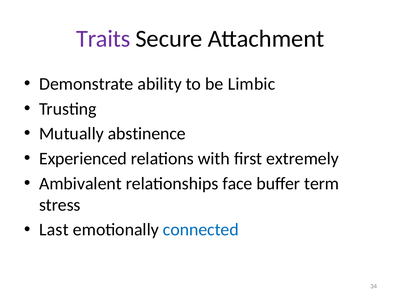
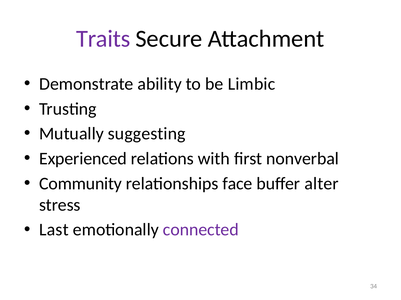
abstinence: abstinence -> suggesting (147, 134)
extremely: extremely -> nonverbal (303, 159)
Ambivalent: Ambivalent -> Community (81, 184)
term: term -> alter (322, 184)
connected colour: blue -> purple (201, 230)
